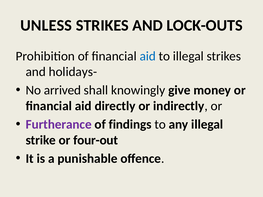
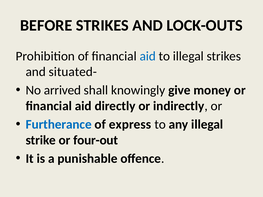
UNLESS: UNLESS -> BEFORE (46, 25)
holidays-: holidays- -> situated- (73, 72)
Furtherance colour: purple -> blue (59, 125)
findings: findings -> express (130, 125)
